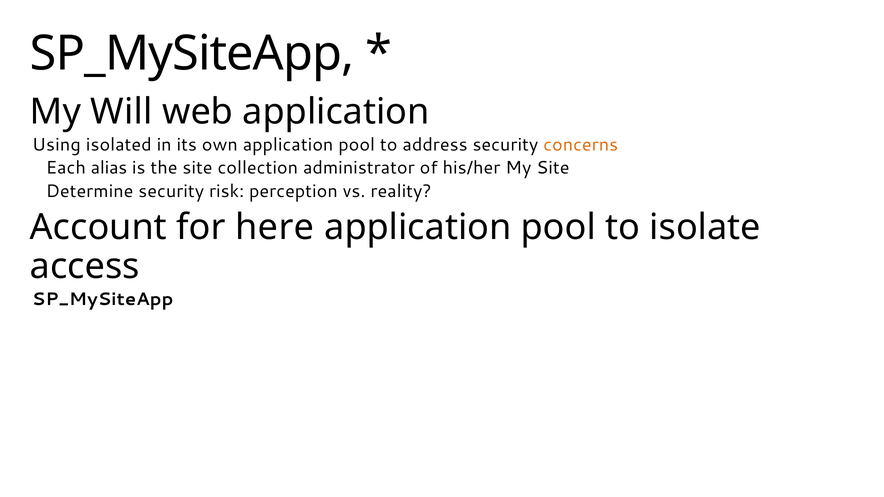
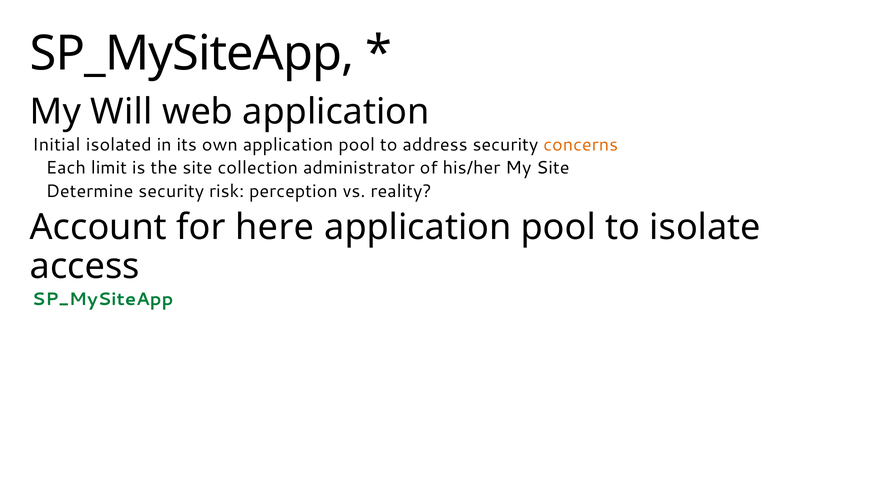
Using: Using -> Initial (56, 145)
alias: alias -> limit (109, 168)
SP_MySiteApp colour: black -> green (103, 299)
